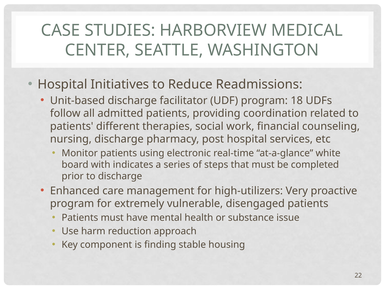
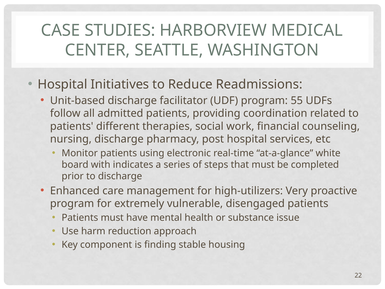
18: 18 -> 55 (297, 100)
